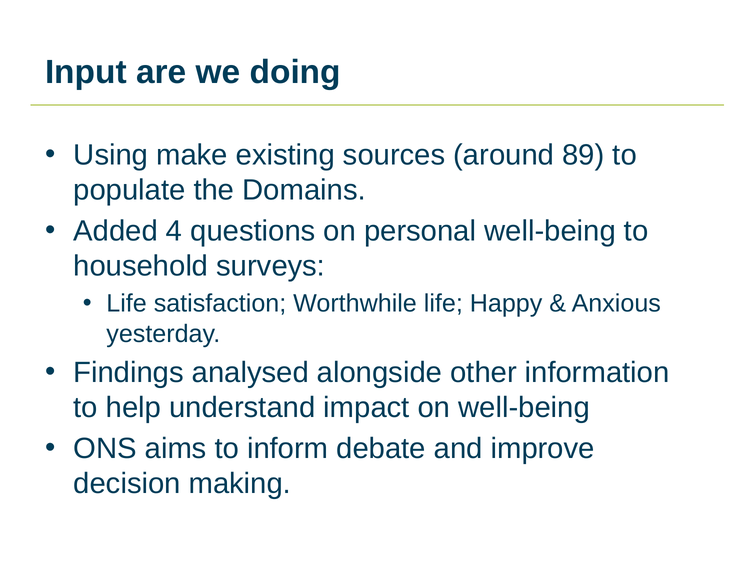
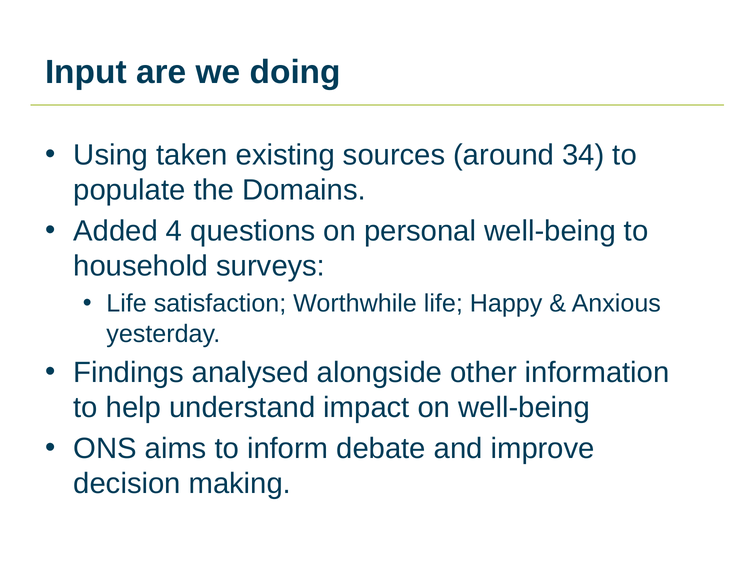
make: make -> taken (192, 155)
89: 89 -> 34 (583, 155)
